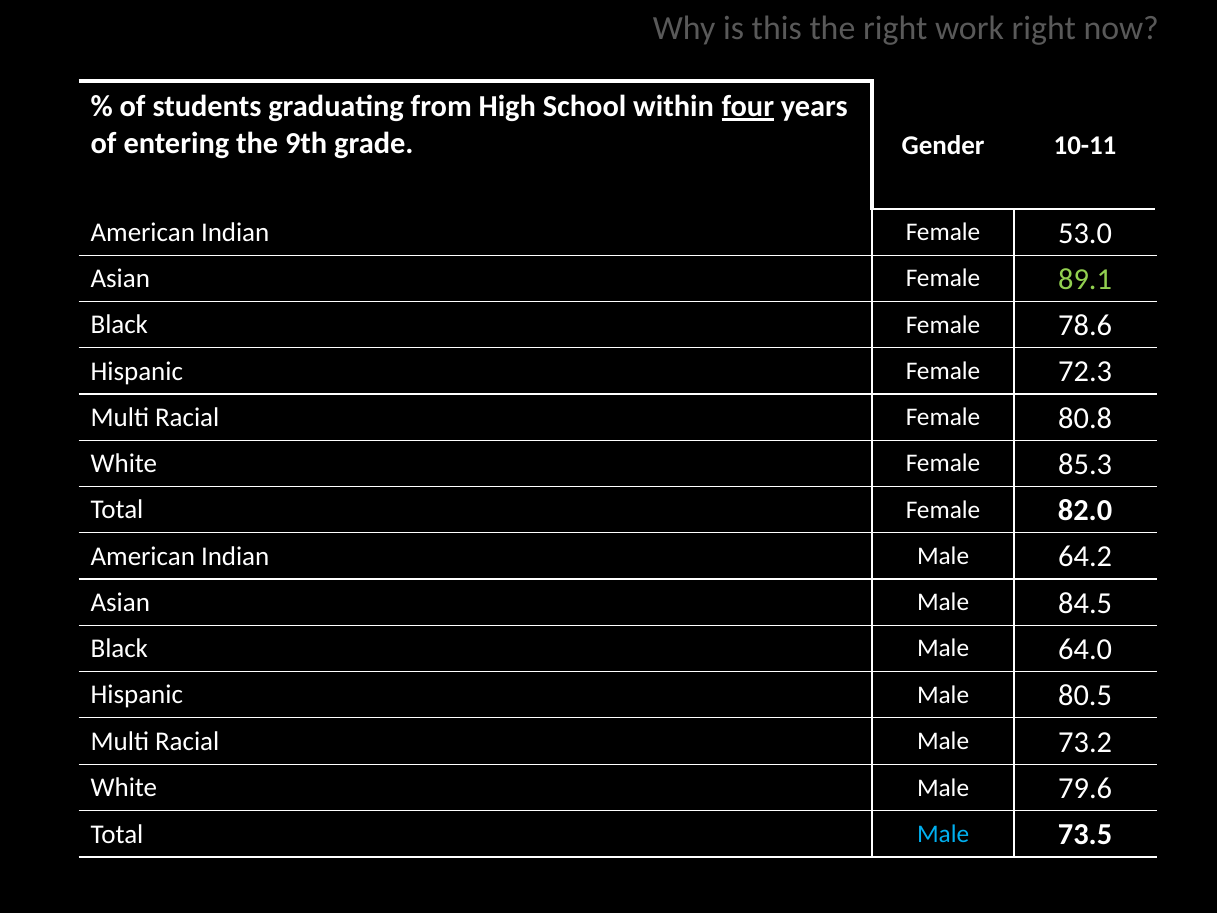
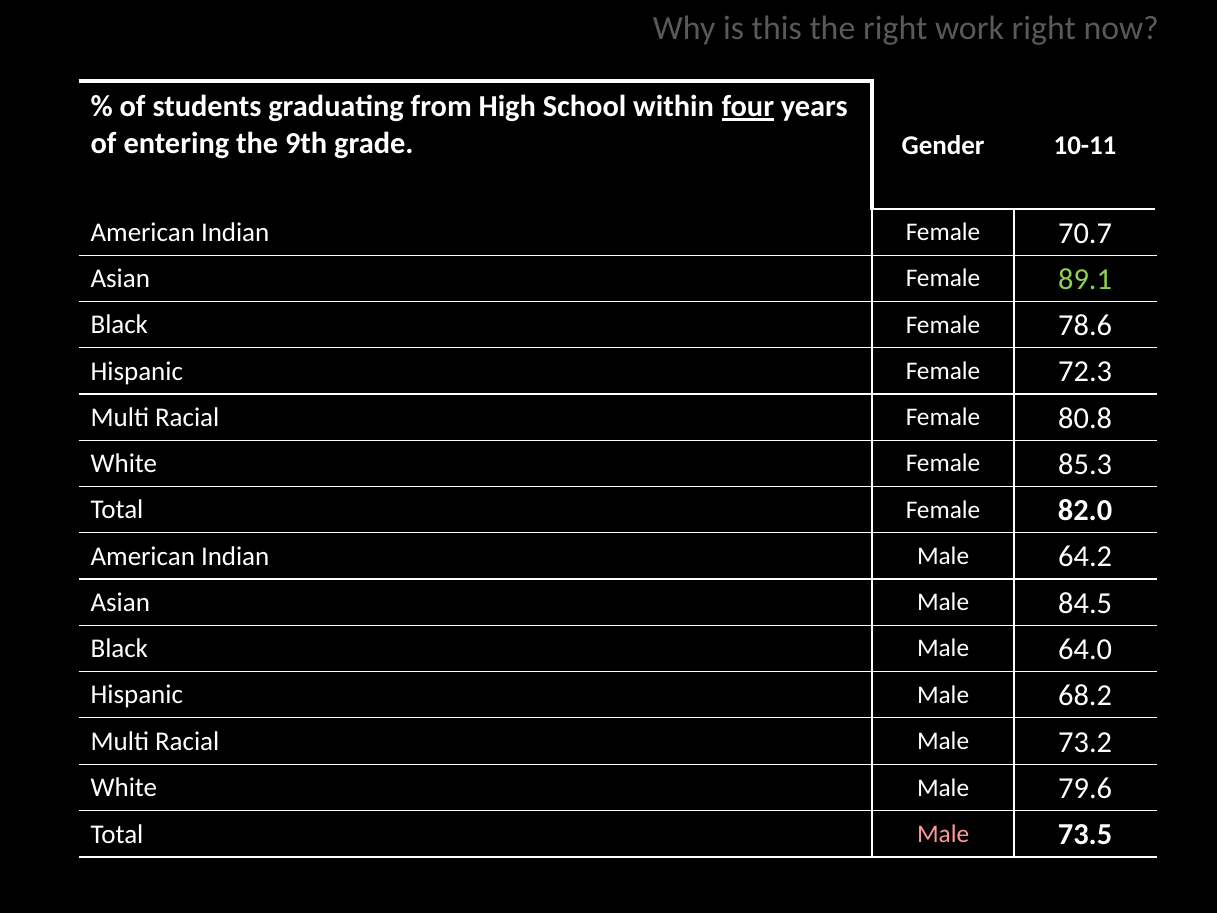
53.0: 53.0 -> 70.7 (1085, 233)
80.5: 80.5 -> 68.2 (1085, 695)
Male colour: light blue -> pink (943, 834)
